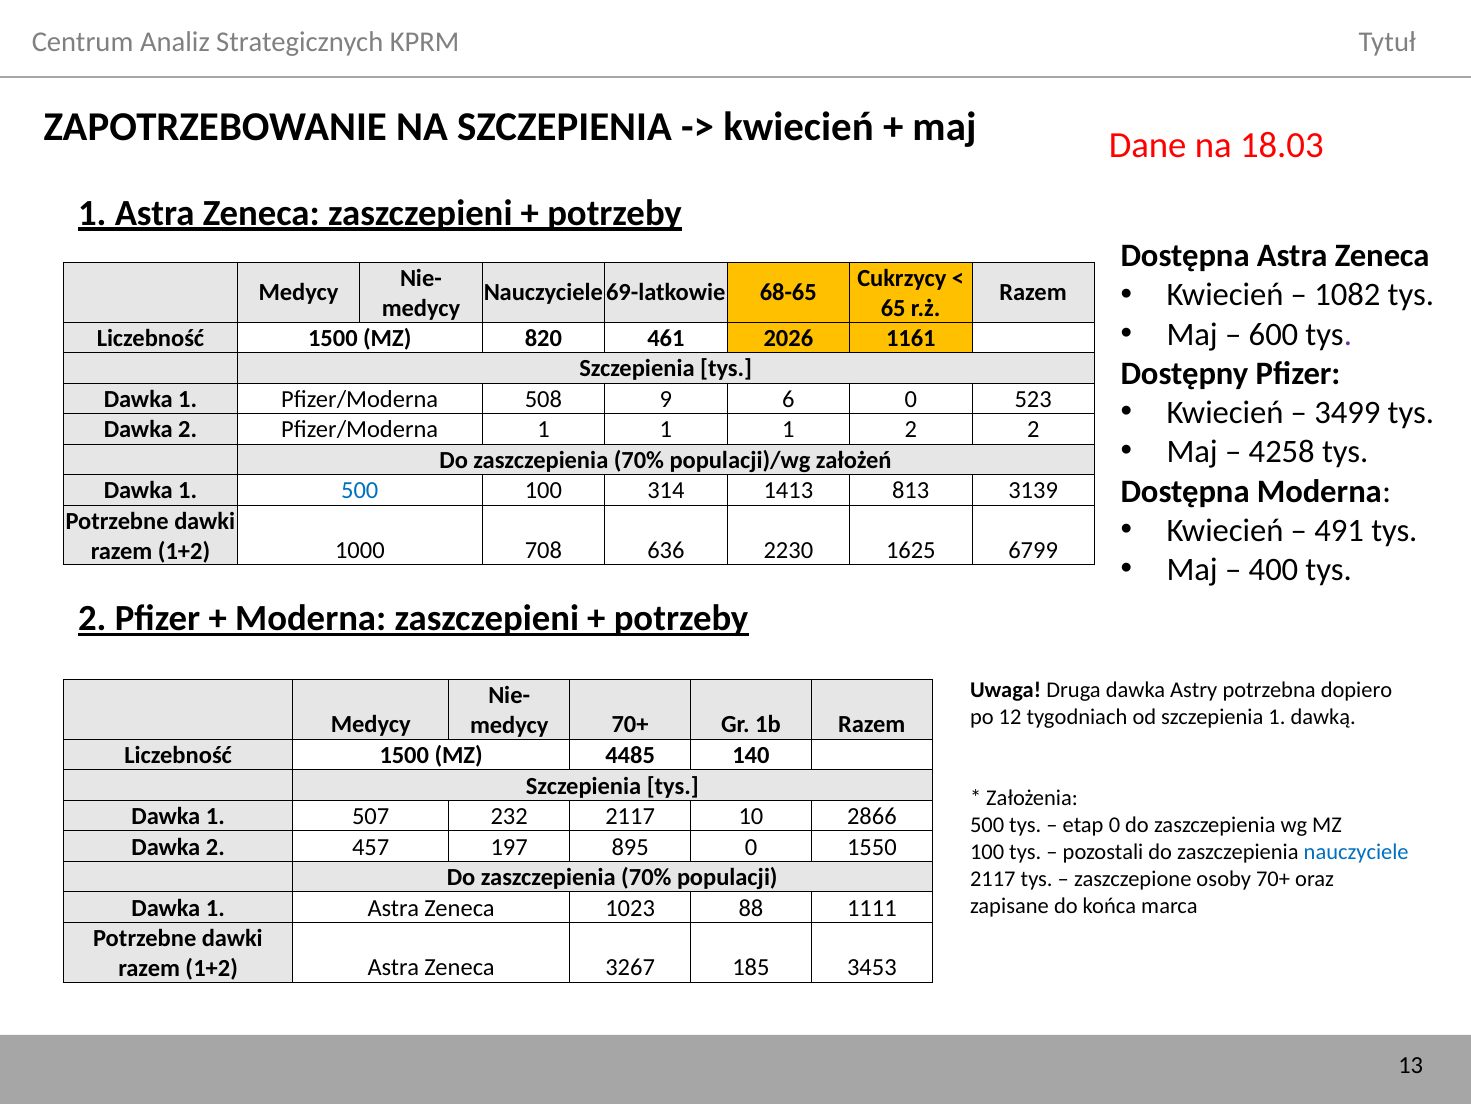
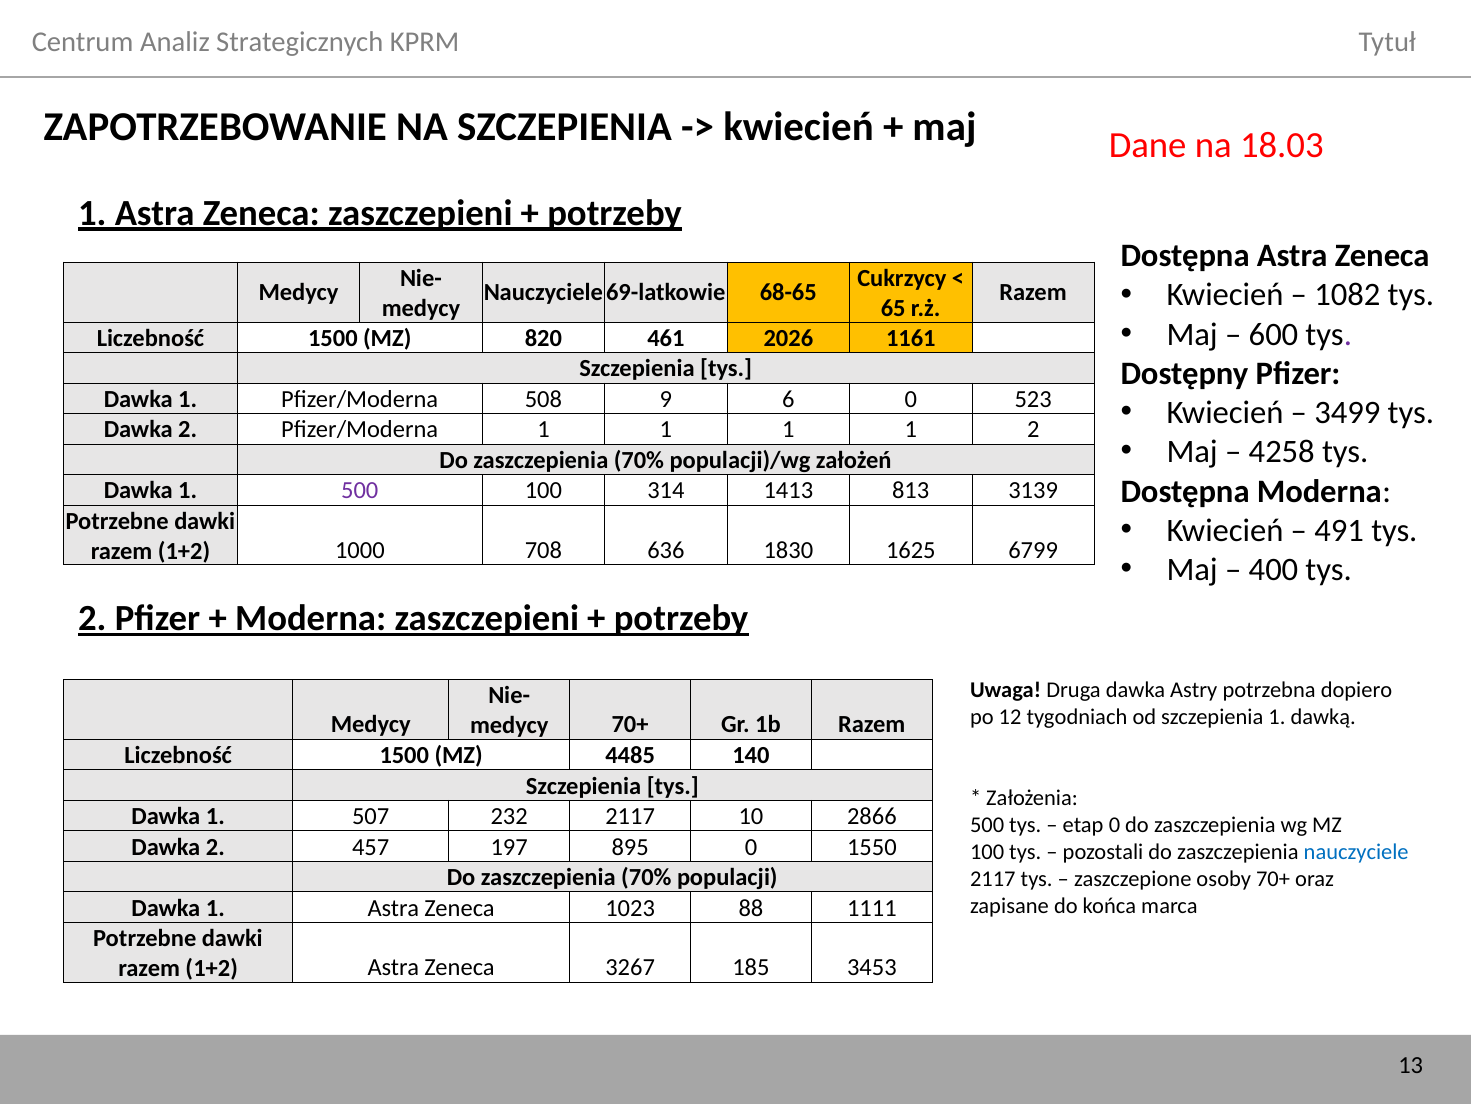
1 1 1 2: 2 -> 1 (911, 429)
500 colour: blue -> purple (360, 490)
2230: 2230 -> 1830 (788, 550)
